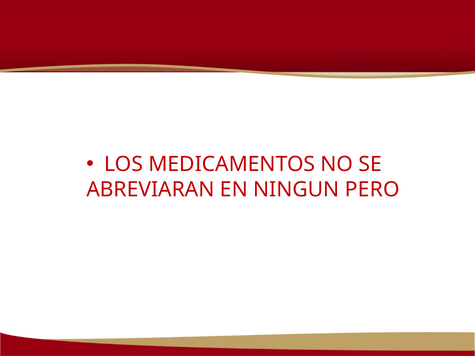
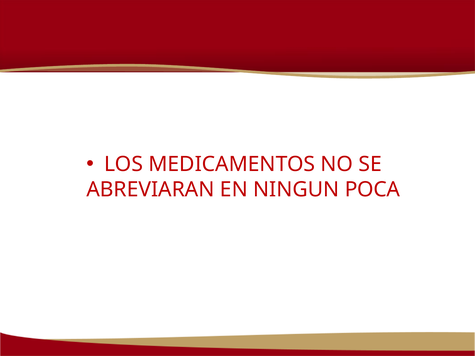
PERO: PERO -> POCA (372, 190)
